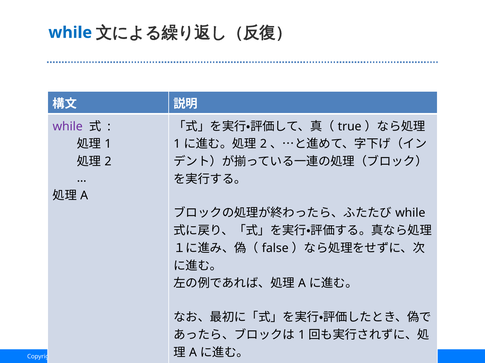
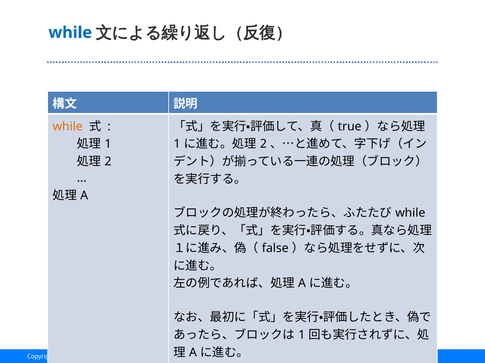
while colour: purple -> orange (68, 127)
